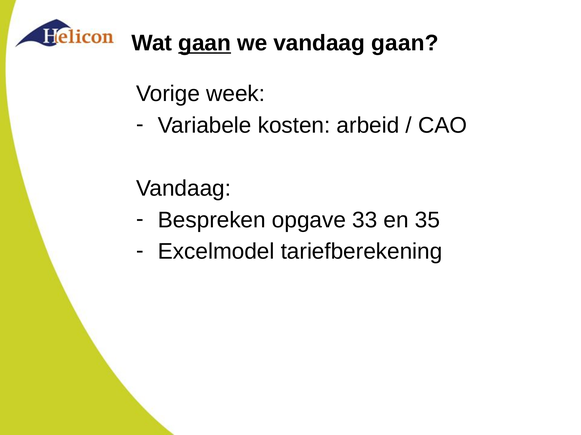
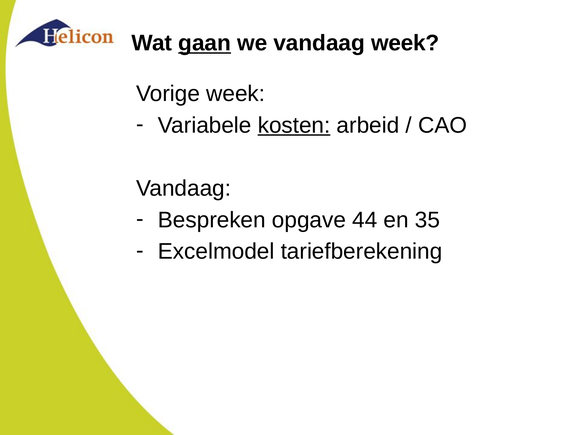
vandaag gaan: gaan -> week (405, 43)
kosten underline: none -> present (294, 126)
33: 33 -> 44 (365, 220)
